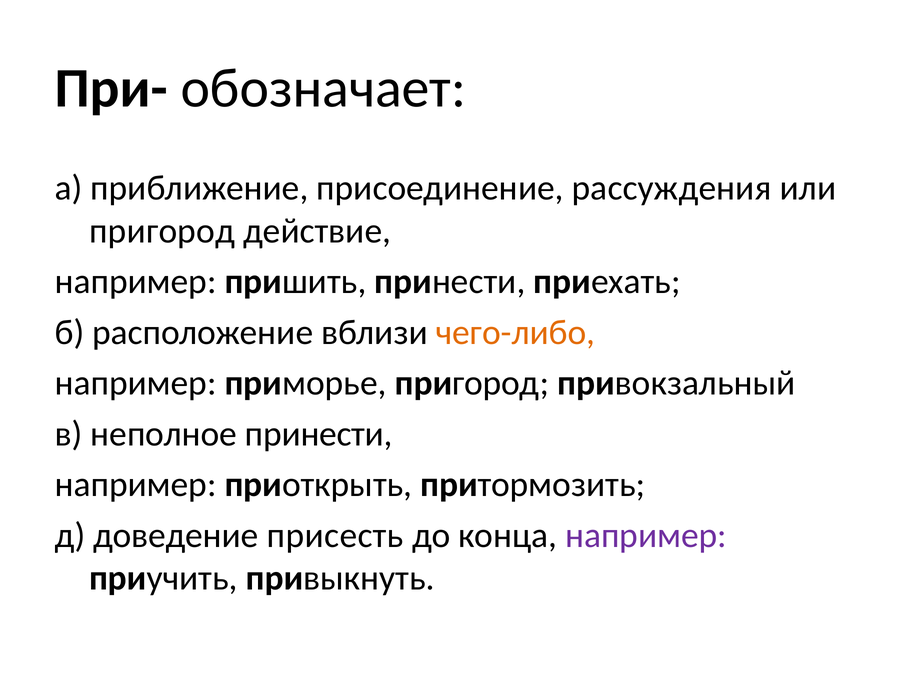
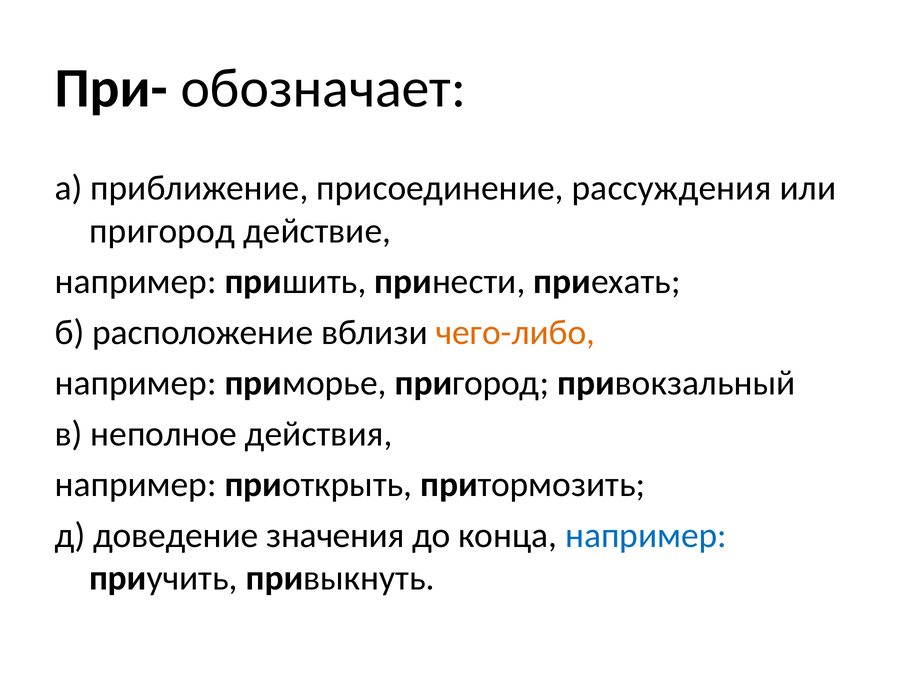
неполное принести: принести -> действия (319, 434)
присесть: присесть -> значения (336, 535)
например colour: purple -> blue (646, 535)
